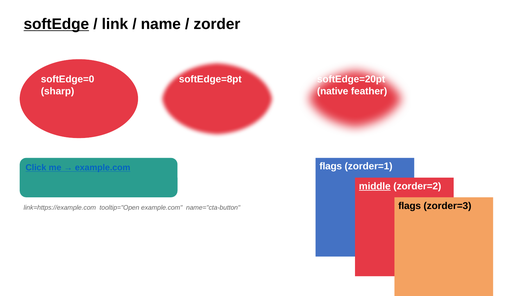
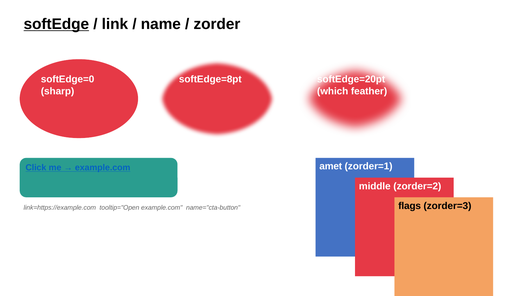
native: native -> which (333, 91)
flags: flags -> amet (331, 166)
middle underline: present -> none (375, 186)
